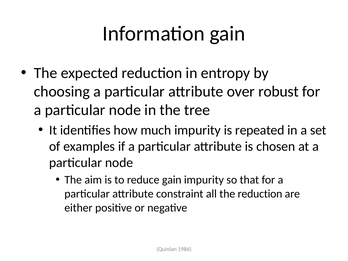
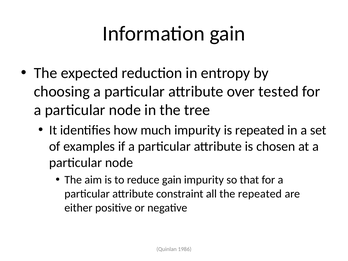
robust: robust -> tested (279, 92)
the reduction: reduction -> repeated (260, 194)
